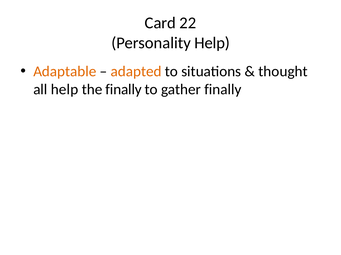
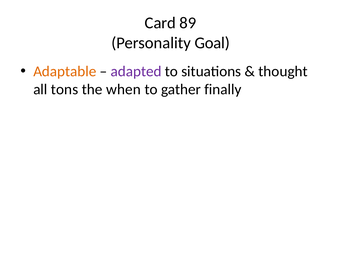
22: 22 -> 89 (188, 23)
Personality Help: Help -> Goal (212, 43)
adapted colour: orange -> purple (136, 72)
all help: help -> tons (65, 90)
the finally: finally -> when (123, 90)
